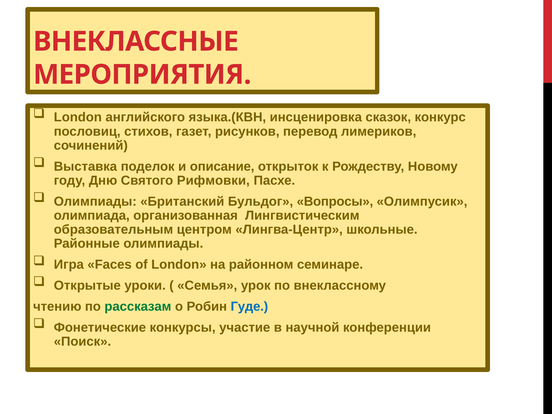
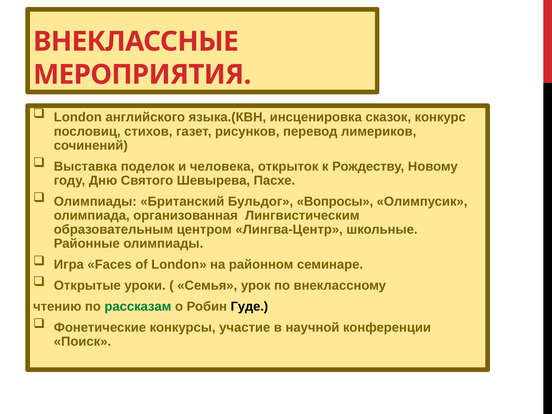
описание: описание -> человека (222, 166)
Рифмовки: Рифмовки -> Шевырева (213, 180)
Гуде colour: blue -> black (249, 307)
